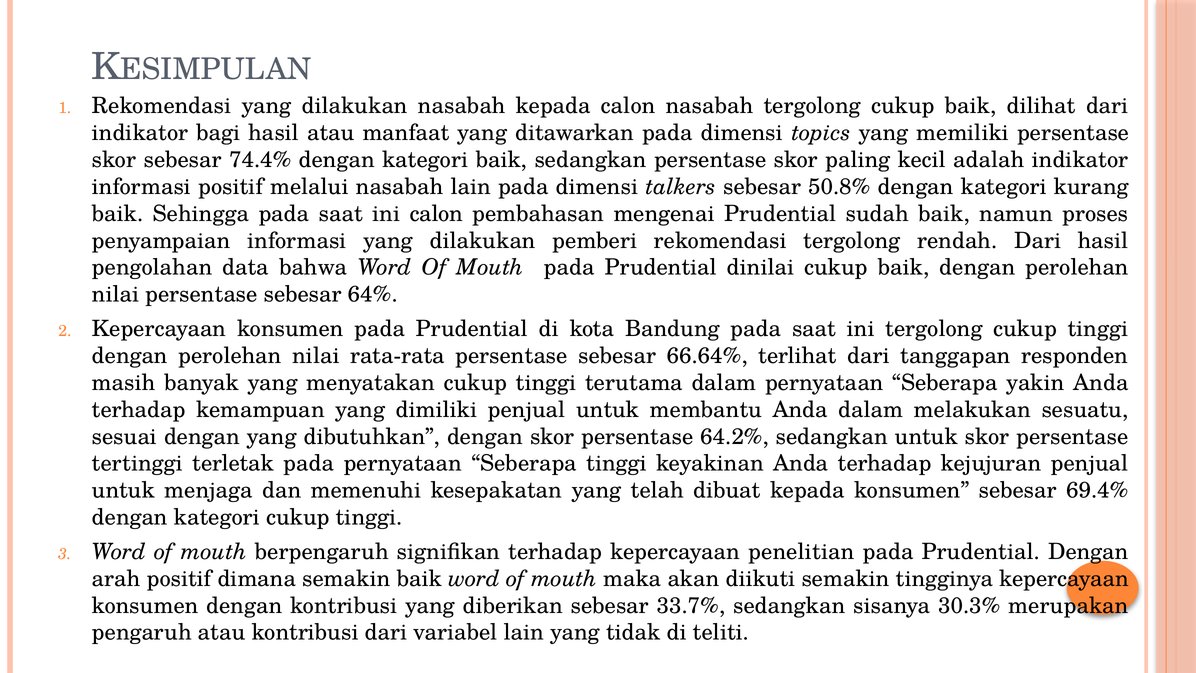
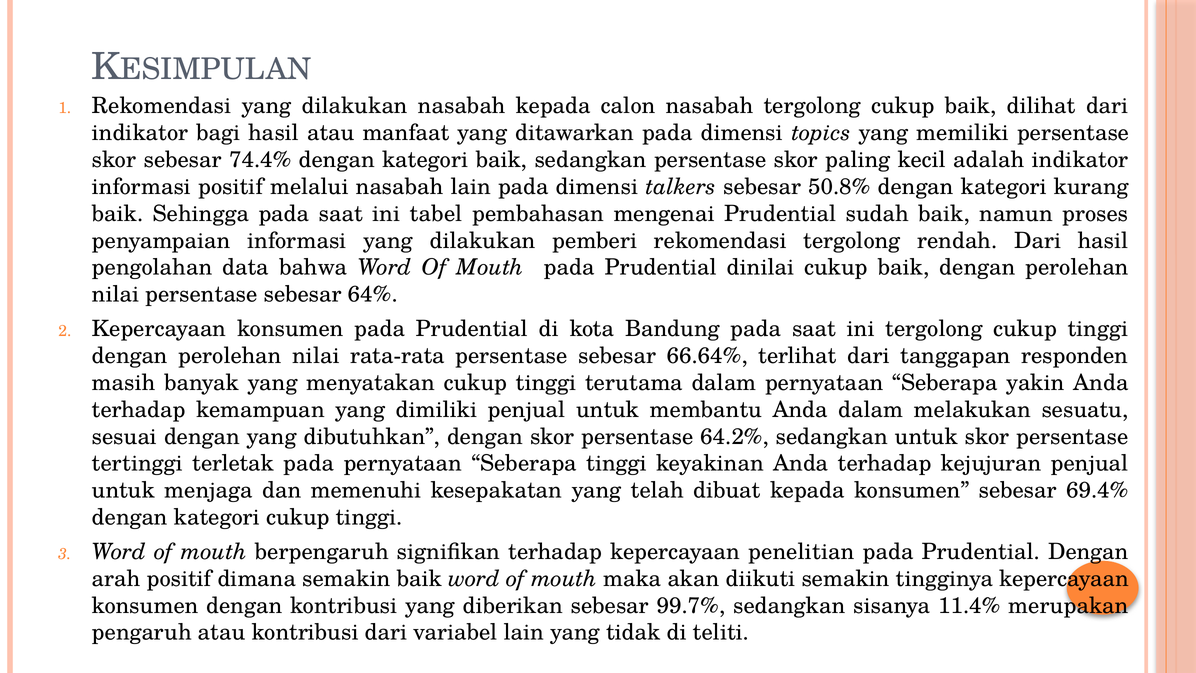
ini calon: calon -> tabel (436, 214)
33.7%: 33.7% -> 99.7% (691, 605)
30.3%: 30.3% -> 11.4% (969, 605)
